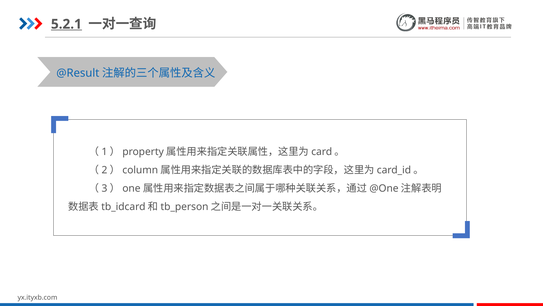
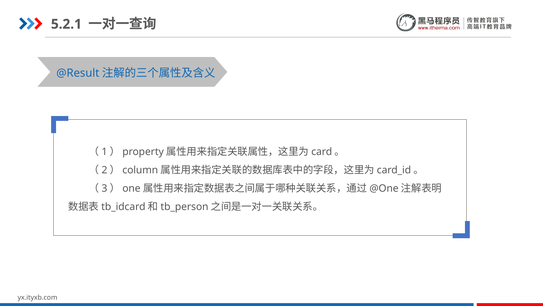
5.2.1 underline: present -> none (66, 24)
